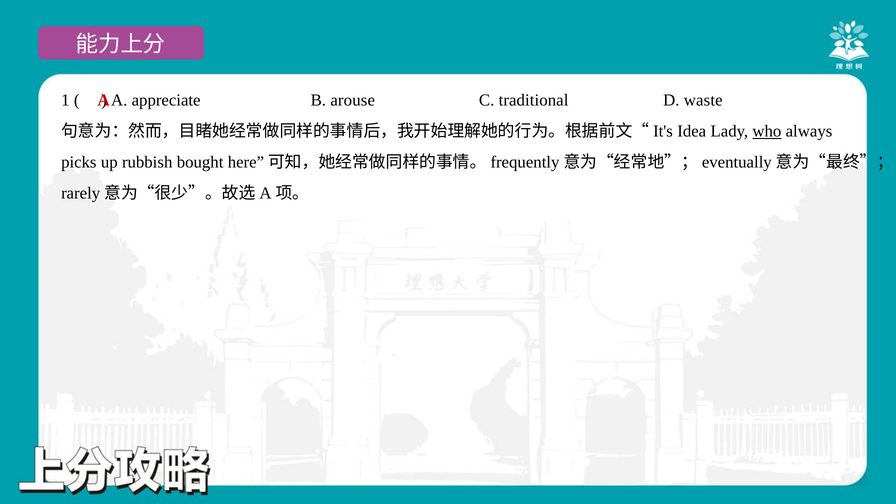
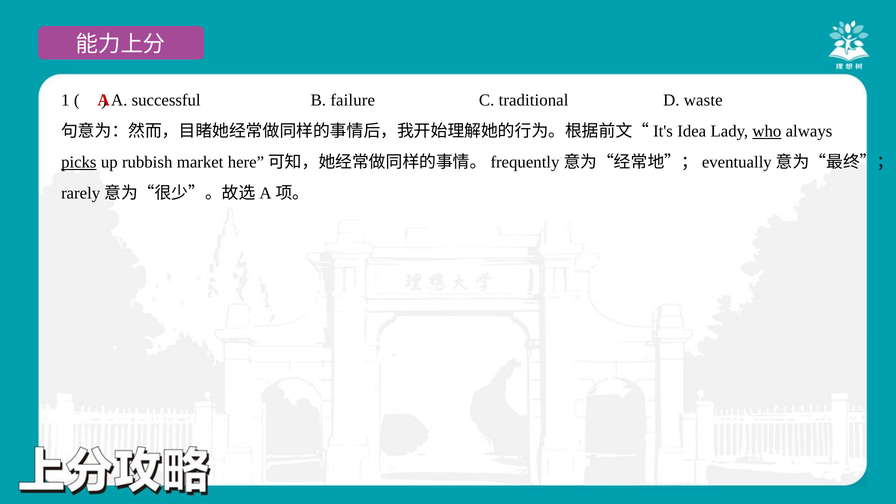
appreciate: appreciate -> successful (166, 100)
arouse: arouse -> failure (353, 100)
picks underline: none -> present (79, 162)
bought: bought -> market (200, 162)
